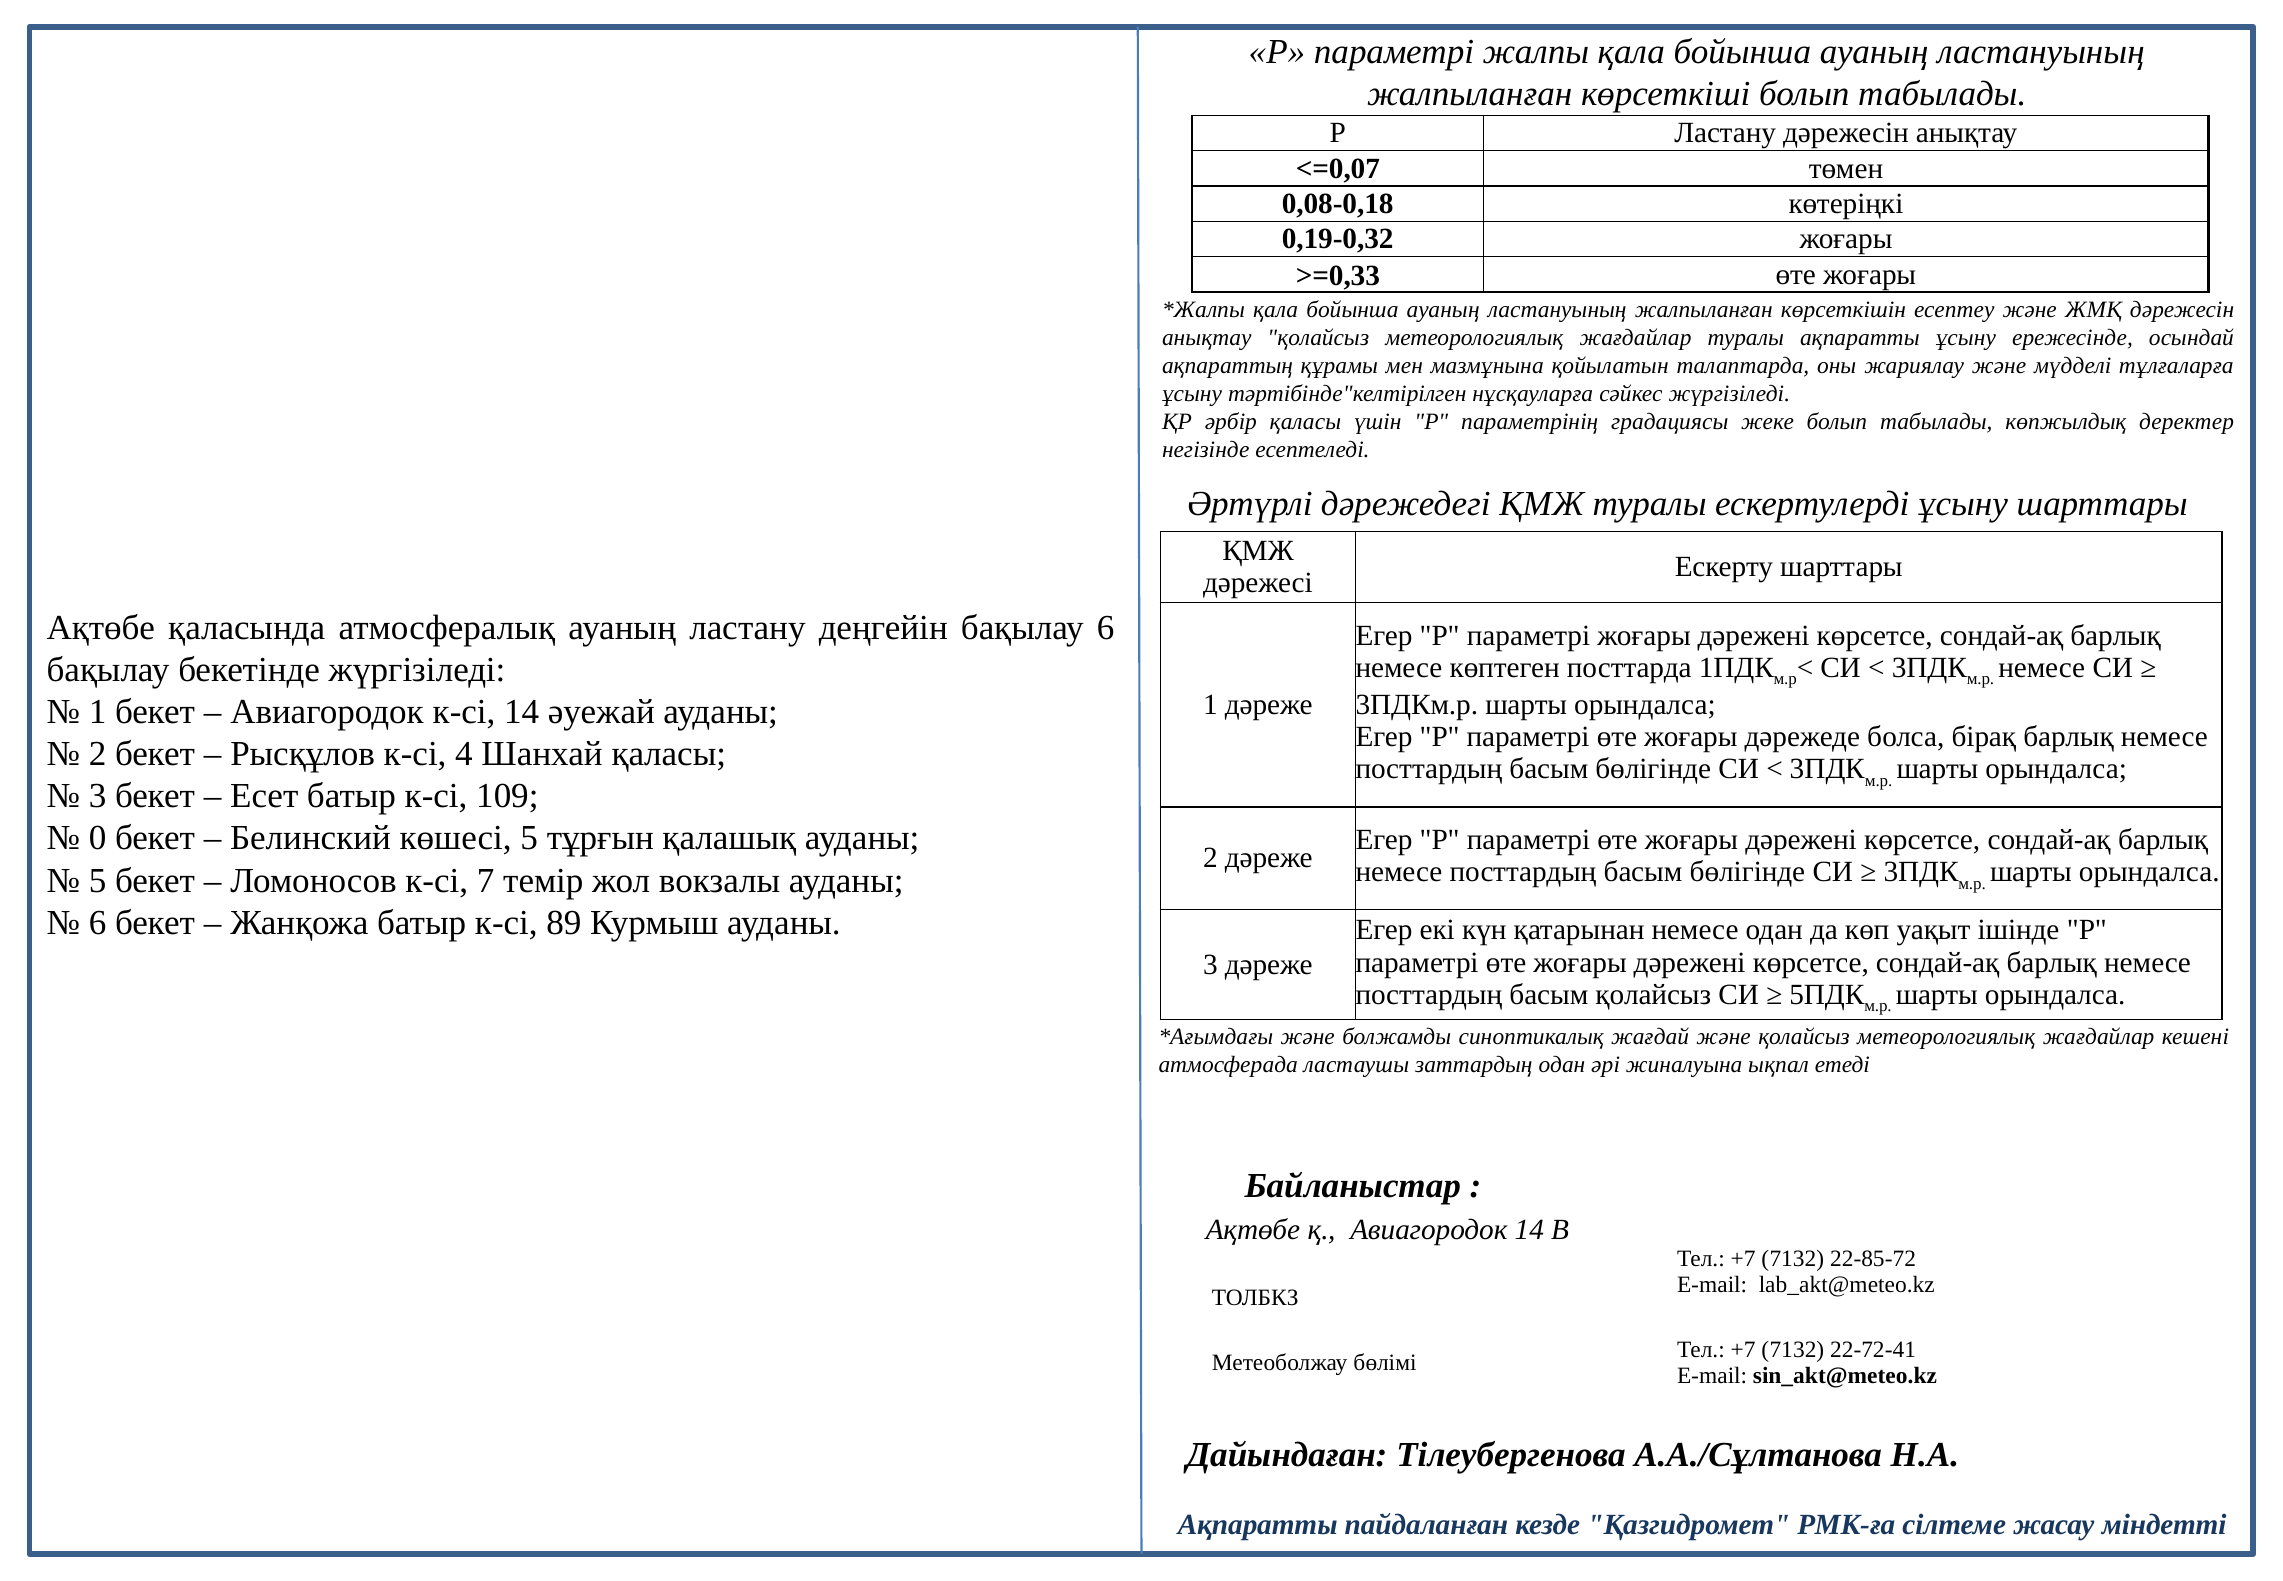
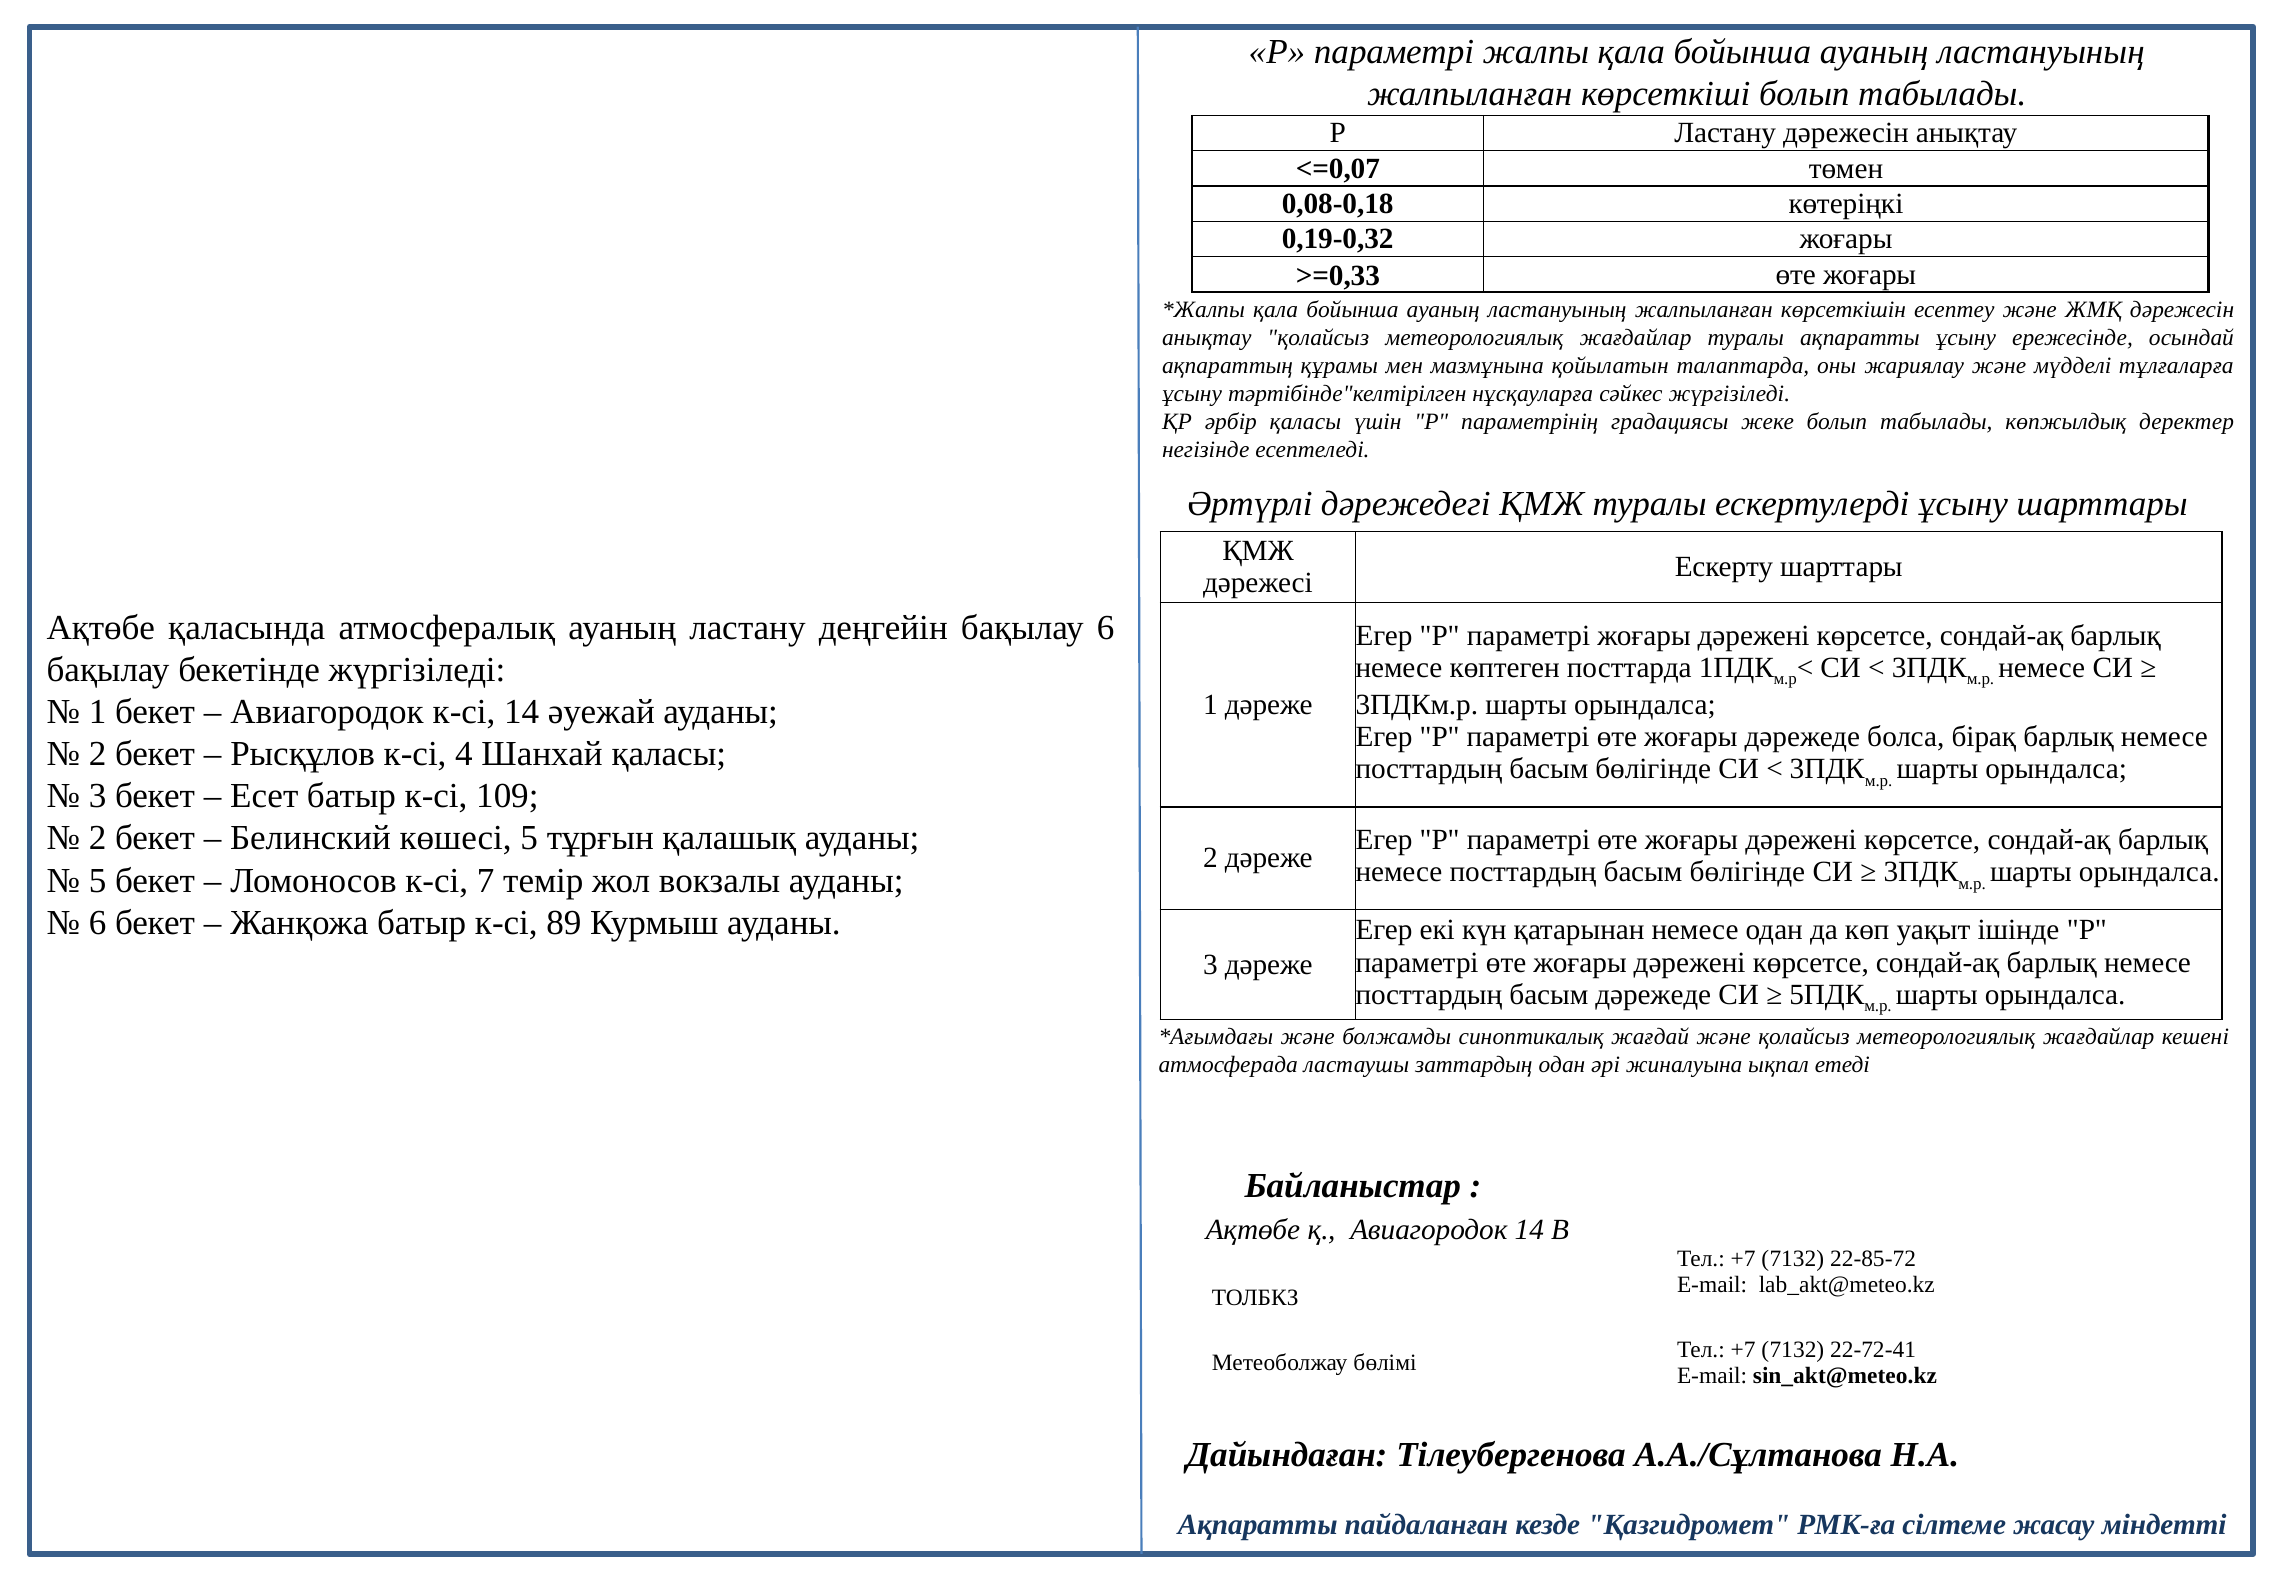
0: 0 -> 2 (98, 838)
басым қолайсыз: қолайсыз -> дәрежеде (1653, 994)
